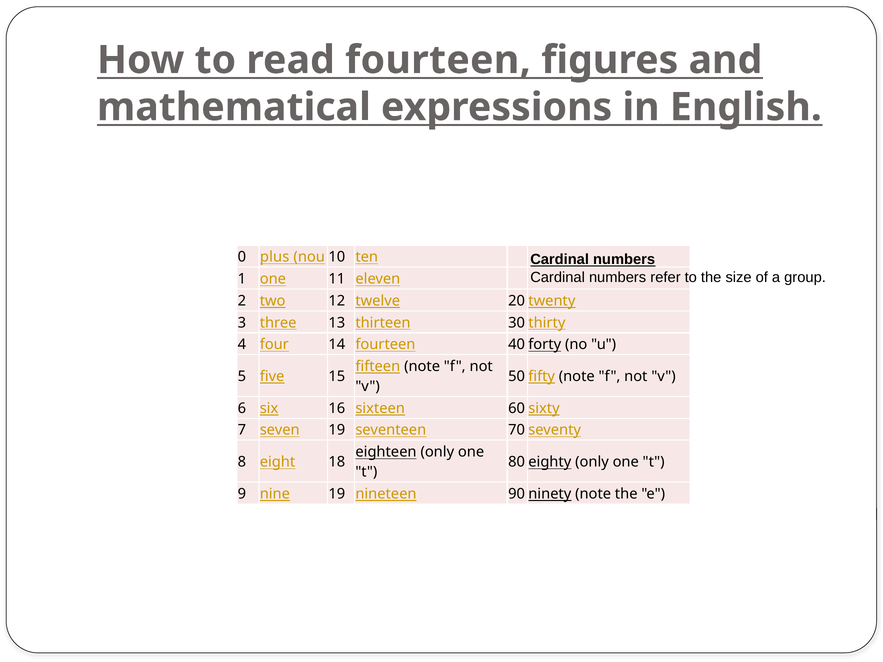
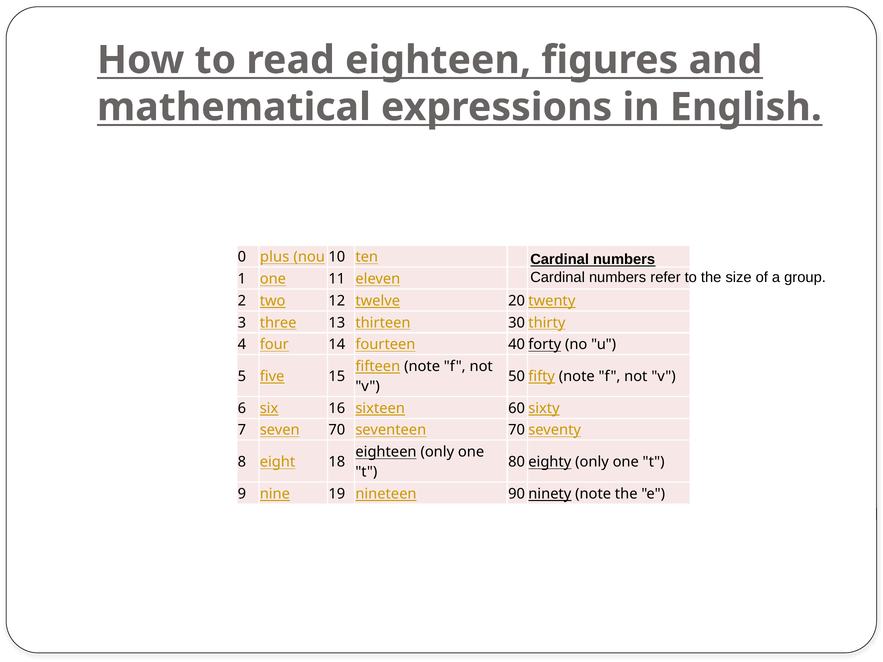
read fourteen: fourteen -> eighteen (438, 60)
seven 19: 19 -> 70 (337, 430)
